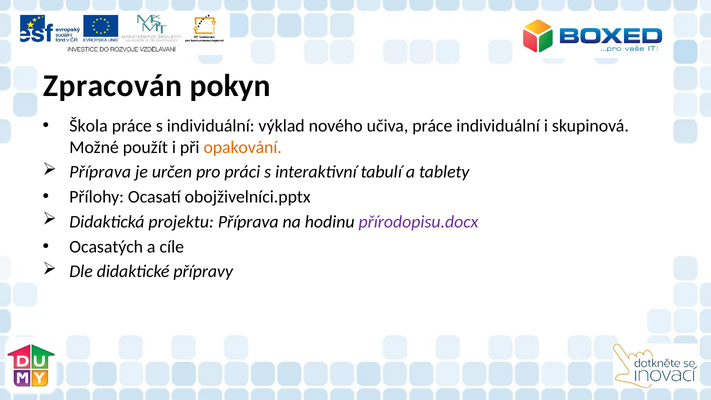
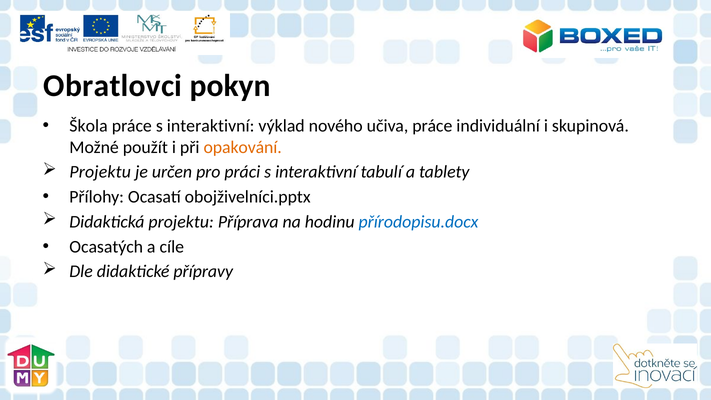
Zpracován: Zpracován -> Obratlovci (113, 86)
práce s individuální: individuální -> interaktivní (211, 126)
Příprava: Příprava -> Projektu (100, 172)
přírodopisu.docx colour: purple -> blue (418, 222)
